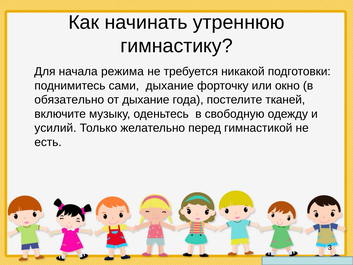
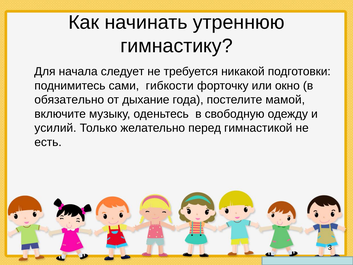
режима: режима -> следует (123, 71)
сами дыхание: дыхание -> гибкости (170, 86)
тканей: тканей -> мамой (285, 100)
